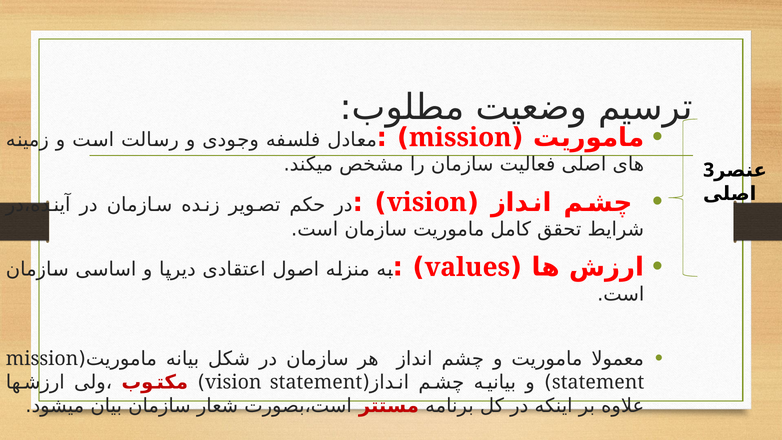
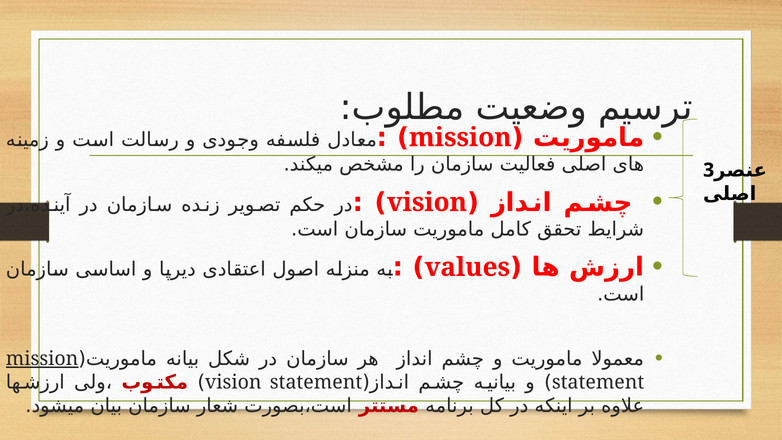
mission underline: none -> present (42, 359)
